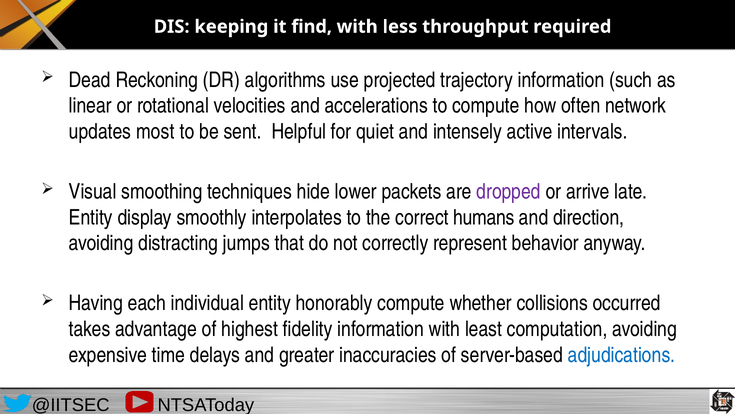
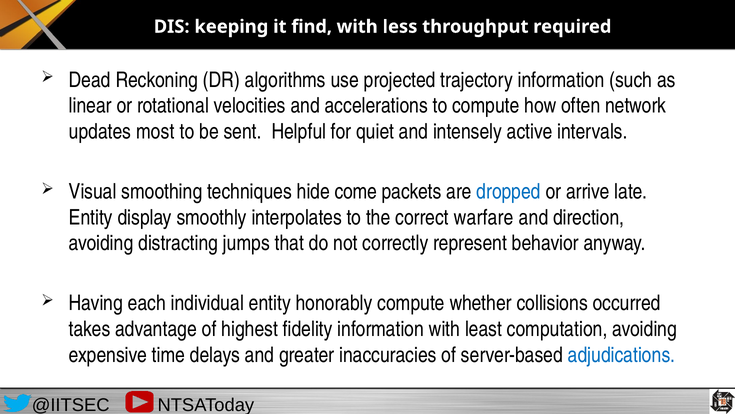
lower: lower -> come (356, 191)
dropped colour: purple -> blue (509, 191)
humans: humans -> warfare (484, 217)
